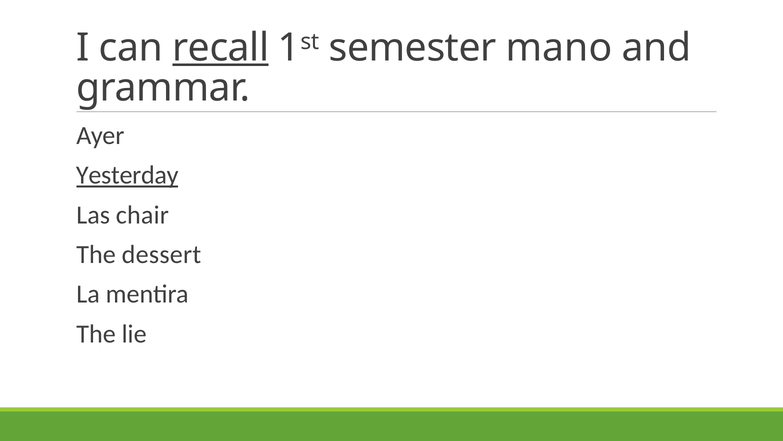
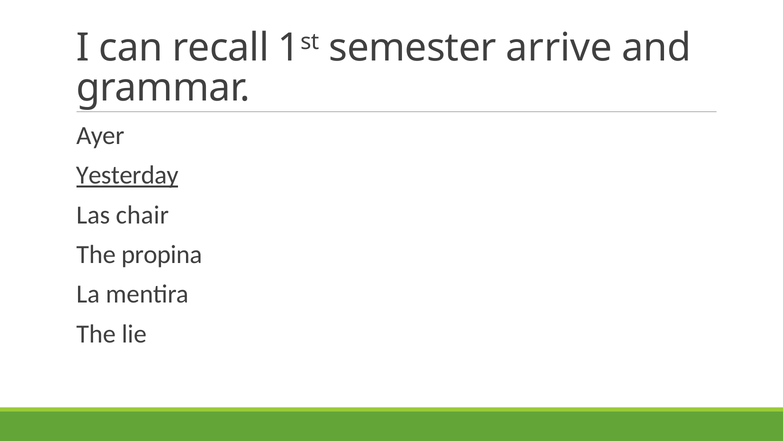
recall underline: present -> none (221, 48)
mano: mano -> arrive (559, 48)
dessert: dessert -> propina (162, 254)
